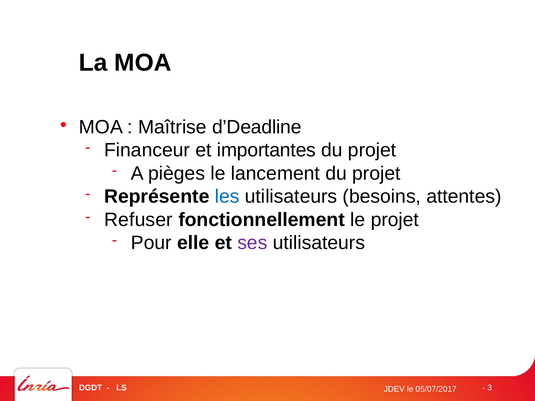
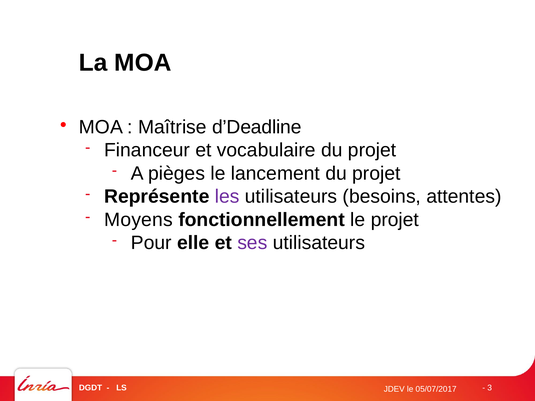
importantes: importantes -> vocabulaire (266, 150)
les colour: blue -> purple (227, 197)
Refuser: Refuser -> Moyens (138, 220)
